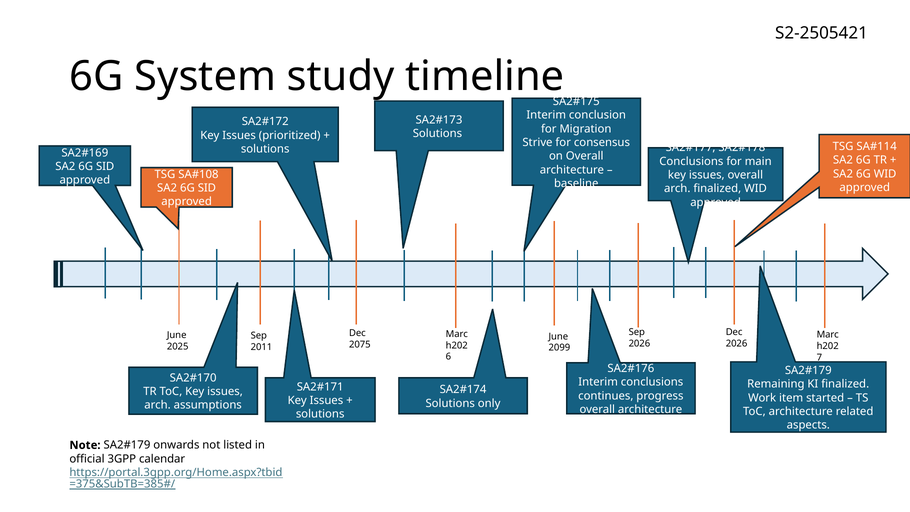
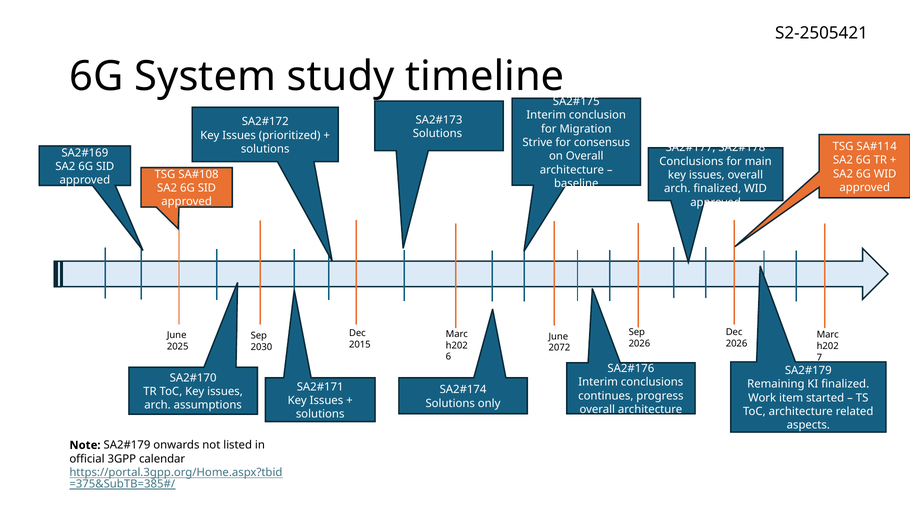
2075: 2075 -> 2015 (360, 345)
2011: 2011 -> 2030 (261, 347)
2099: 2099 -> 2072 (559, 348)
